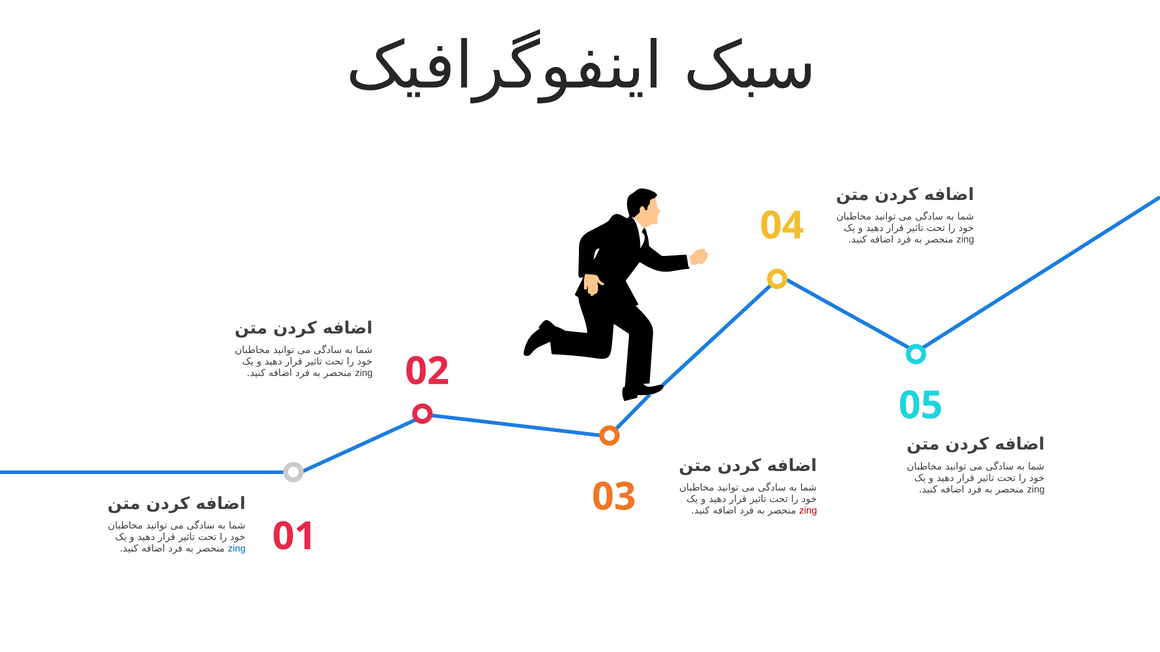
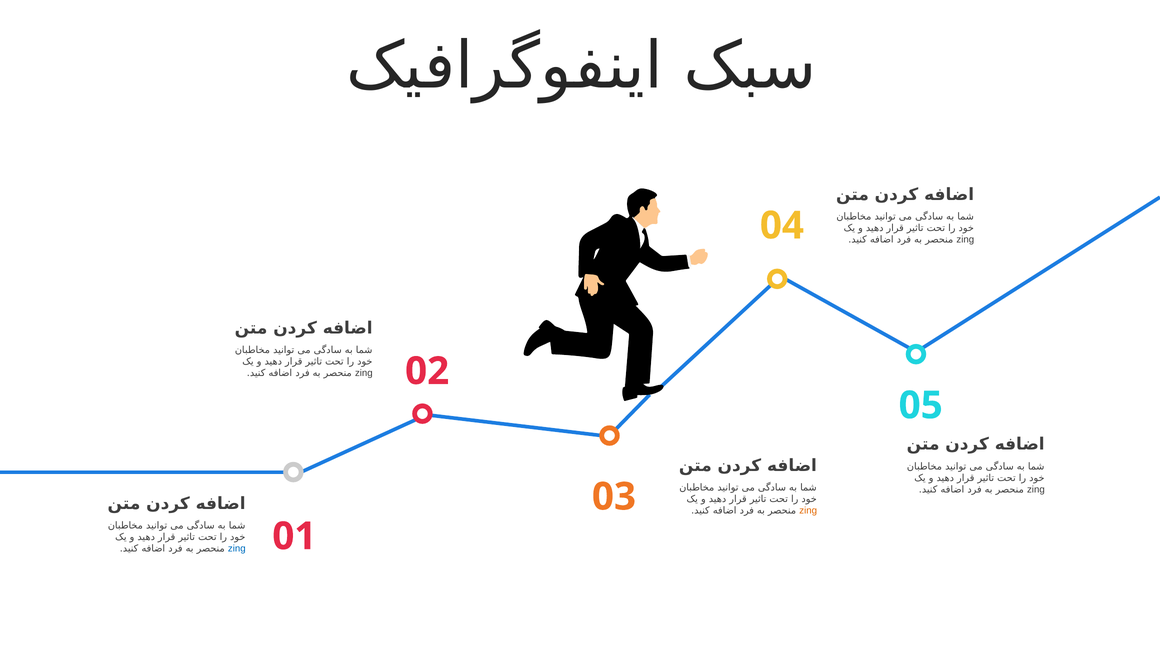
zing colour: red -> orange (808, 511)
